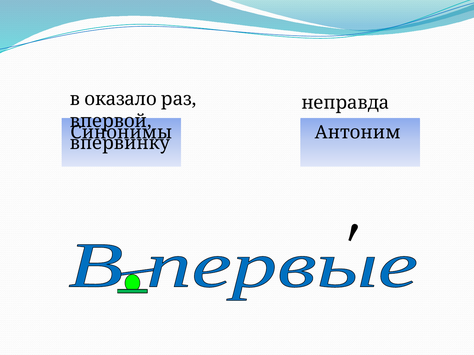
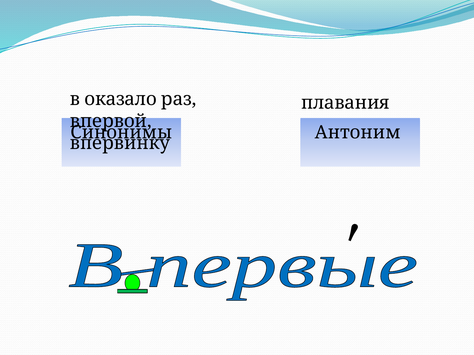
неправда: неправда -> плавания (345, 103)
